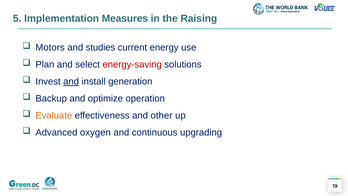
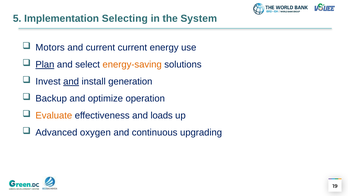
Measures: Measures -> Selecting (125, 18)
Raising: Raising -> System (199, 18)
and studies: studies -> current (100, 48)
Plan underline: none -> present (45, 64)
energy-saving colour: red -> orange (132, 64)
other: other -> loads (162, 115)
